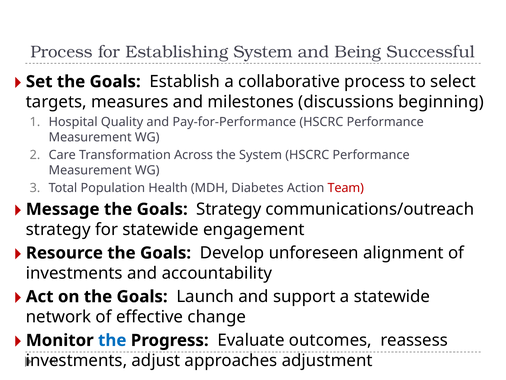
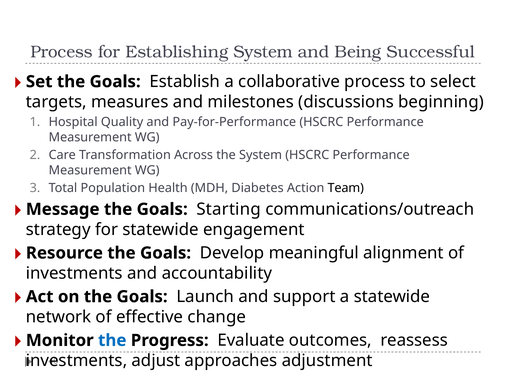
Team colour: red -> black (346, 188)
Goals Strategy: Strategy -> Starting (229, 209)
unforeseen: unforeseen -> meaningful (314, 253)
